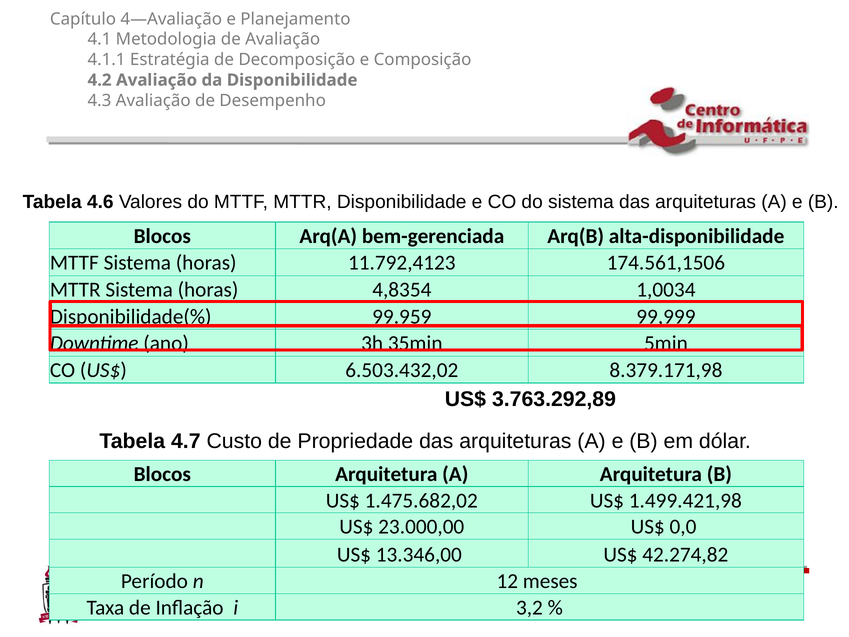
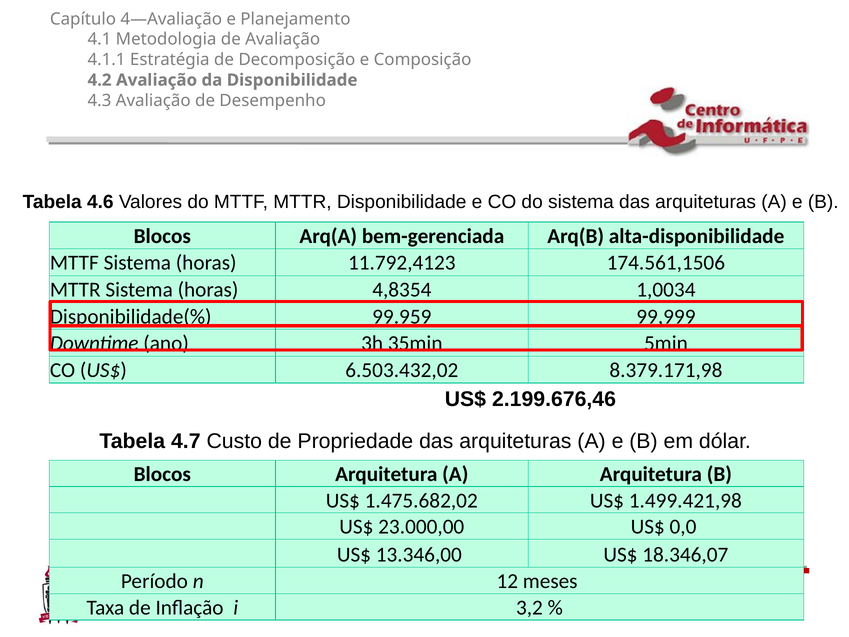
3.763.292,89: 3.763.292,89 -> 2.199.676,46 (554, 399)
42.274,82: 42.274,82 -> 18.346,07 (685, 555)
